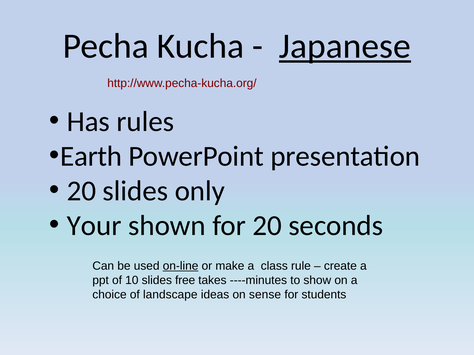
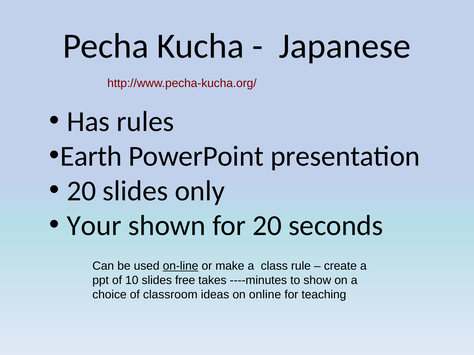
Japanese underline: present -> none (345, 46)
landscape: landscape -> classroom (170, 295)
sense: sense -> online (265, 295)
students: students -> teaching (324, 295)
